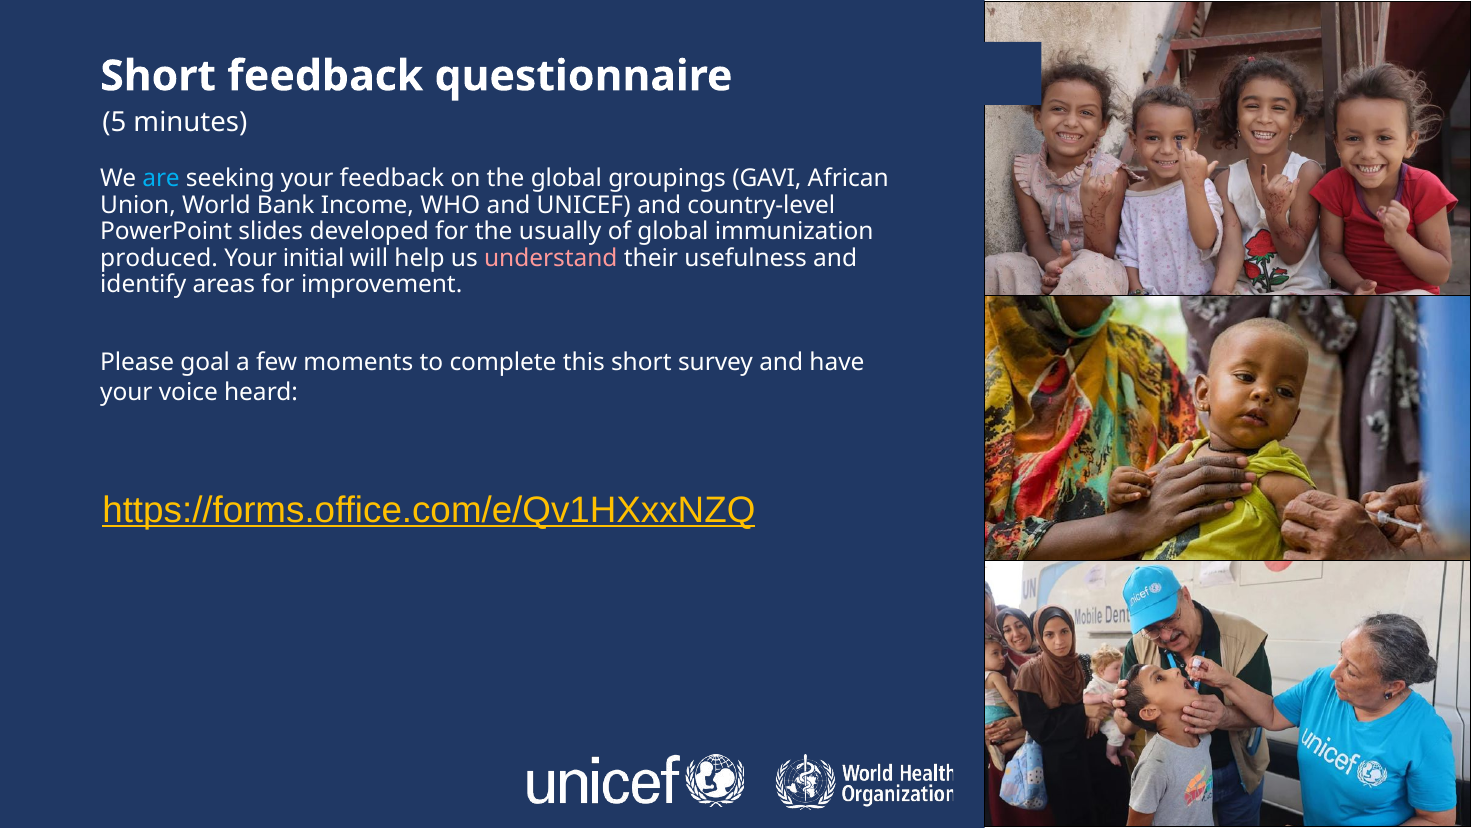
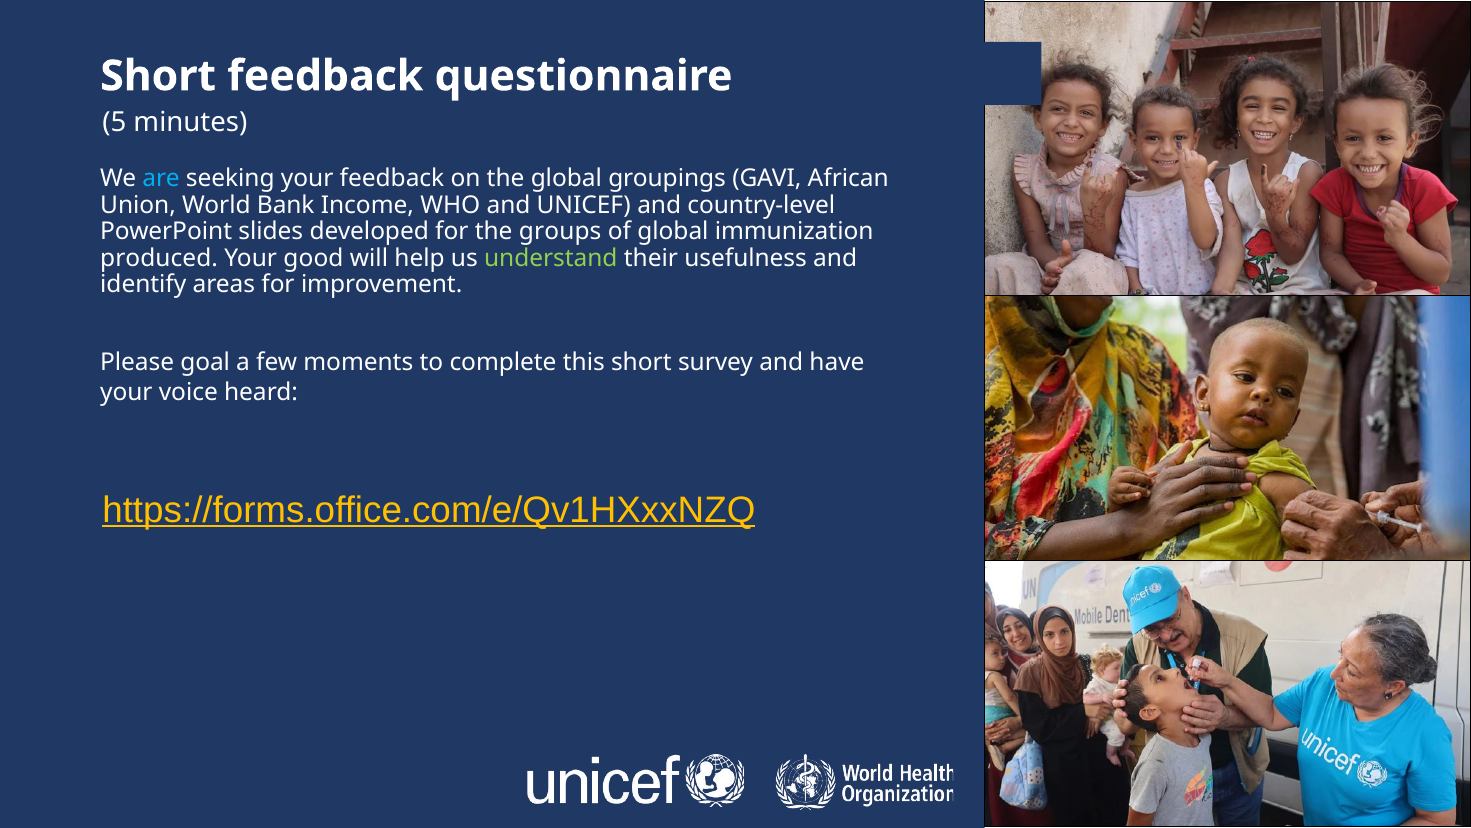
usually: usually -> groups (560, 231)
initial: initial -> good (313, 258)
understand colour: pink -> light green (551, 258)
